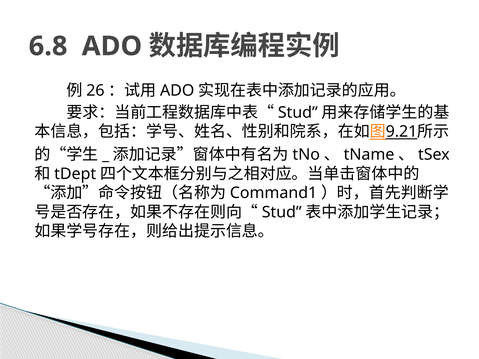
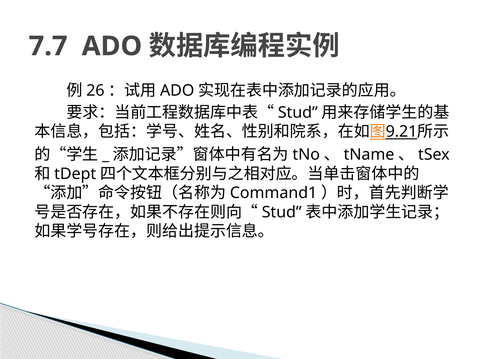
6.8: 6.8 -> 7.7 (48, 46)
